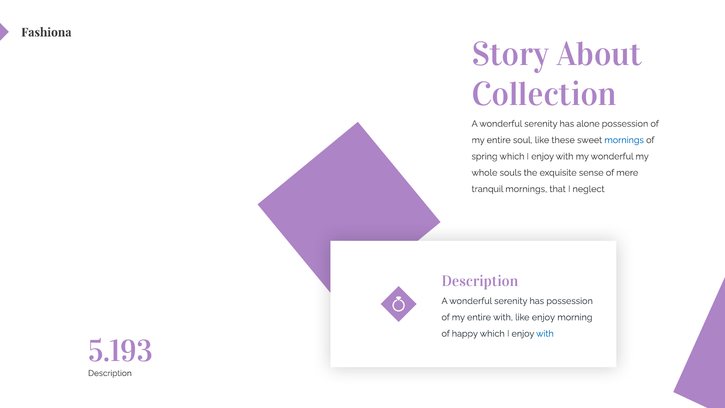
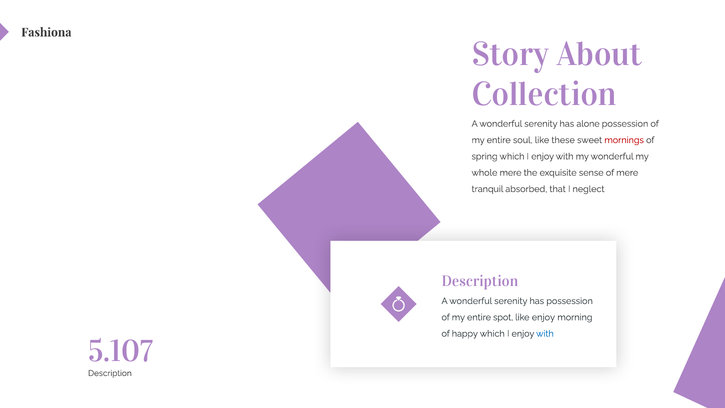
mornings colour: blue -> red (624, 140)
whole souls: souls -> mere (511, 173)
tranquil mornings: mornings -> absorbed (526, 189)
entire with: with -> spot (503, 317)
5.193: 5.193 -> 5.107 (120, 351)
